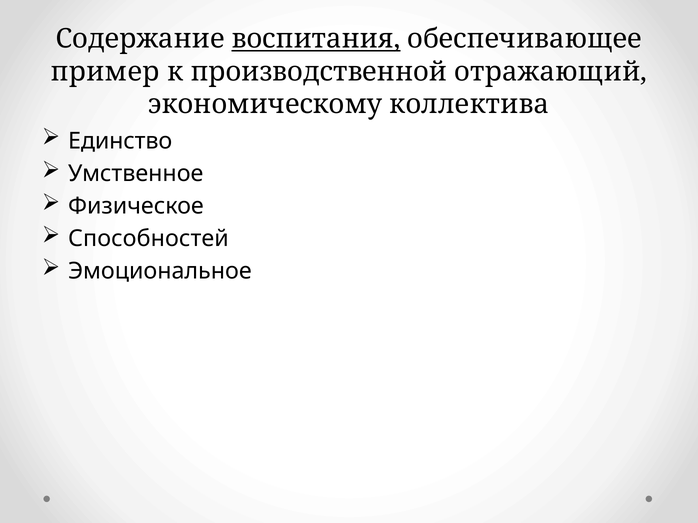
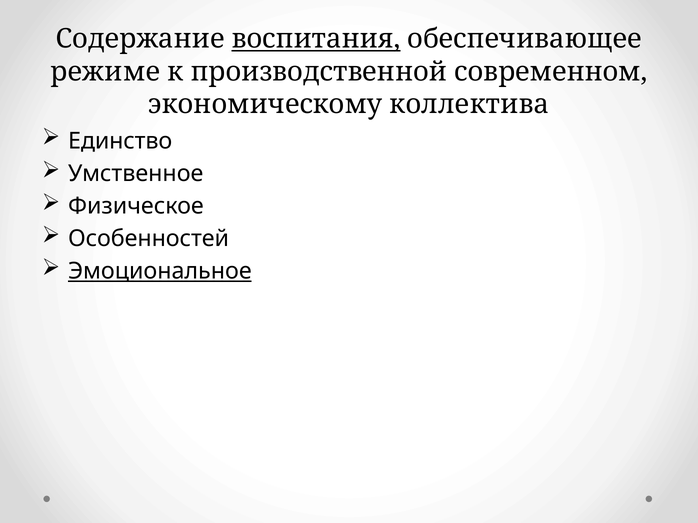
пример: пример -> режиме (105, 72)
отражающий: отражающий -> современном (551, 72)
Способностей: Способностей -> Особенностей (149, 239)
Эмоциональное underline: none -> present (160, 271)
